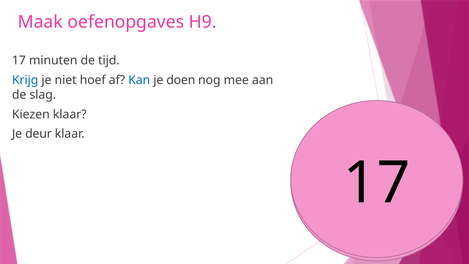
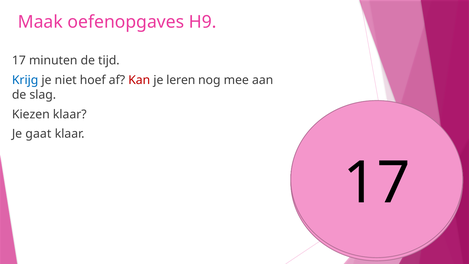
Kan colour: blue -> red (139, 80)
doen: doen -> leren (181, 80)
deur: deur -> gaat (38, 134)
